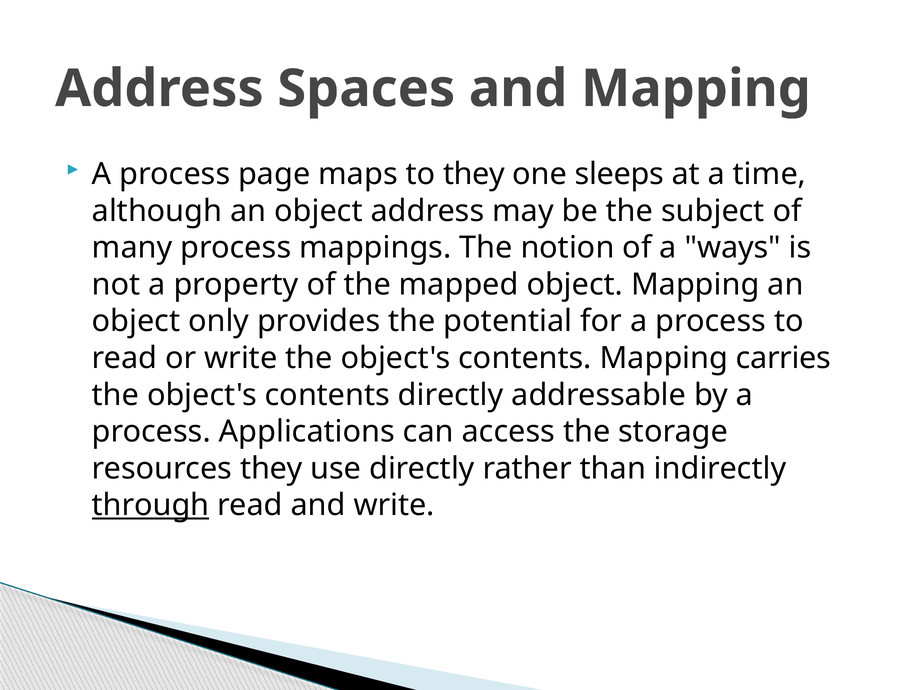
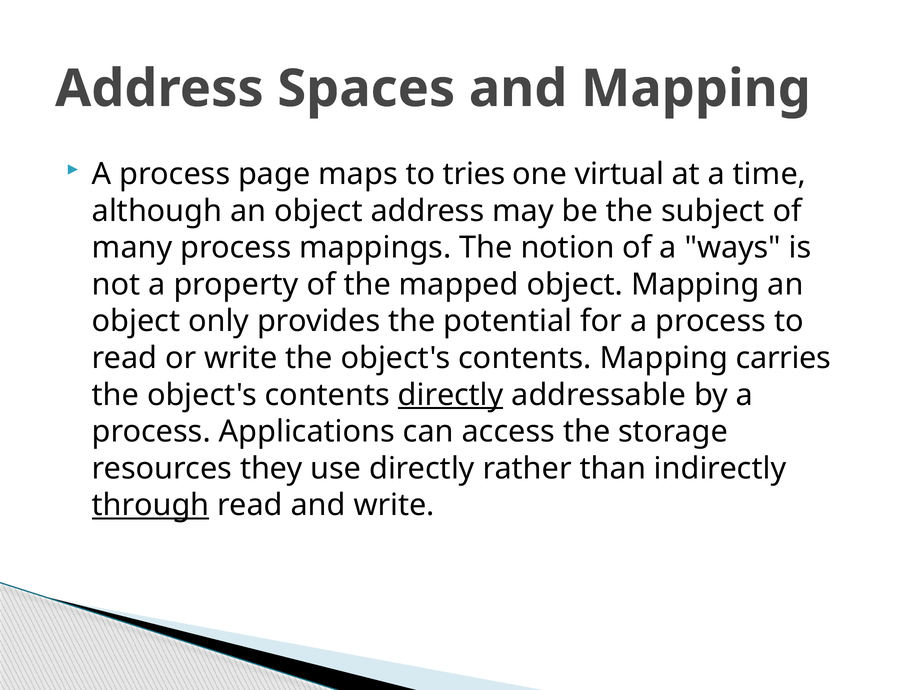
to they: they -> tries (474, 174)
sleeps: sleeps -> virtual (620, 174)
directly underline: none -> present (451, 395)
